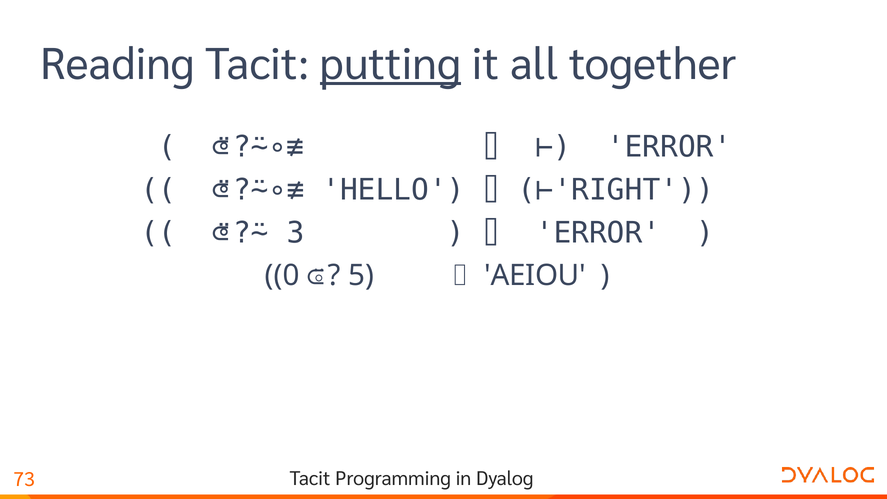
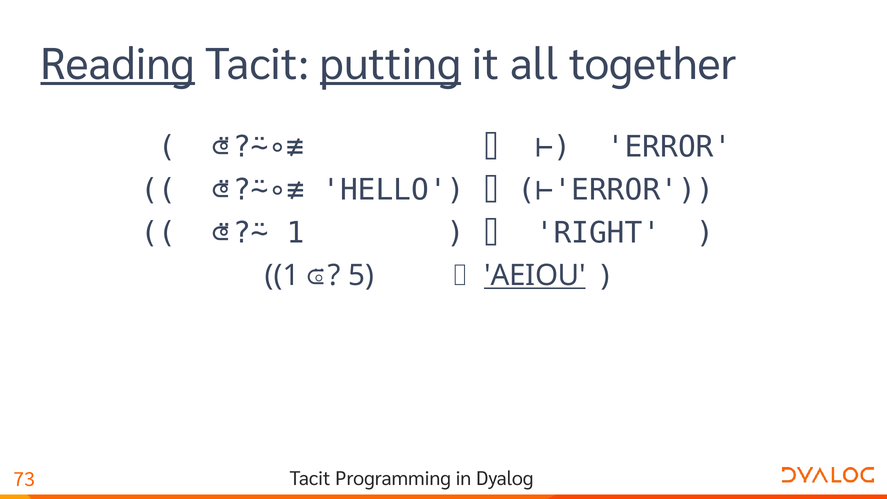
Reading underline: none -> present (118, 64)
⊢'RIGHT: ⊢'RIGHT -> ⊢'ERROR (616, 190)
3: 3 -> 1 (296, 233)
ERROR: ERROR -> RIGHT (598, 233)
0: 0 -> 1 (282, 276)
AEIOU underline: none -> present (535, 276)
